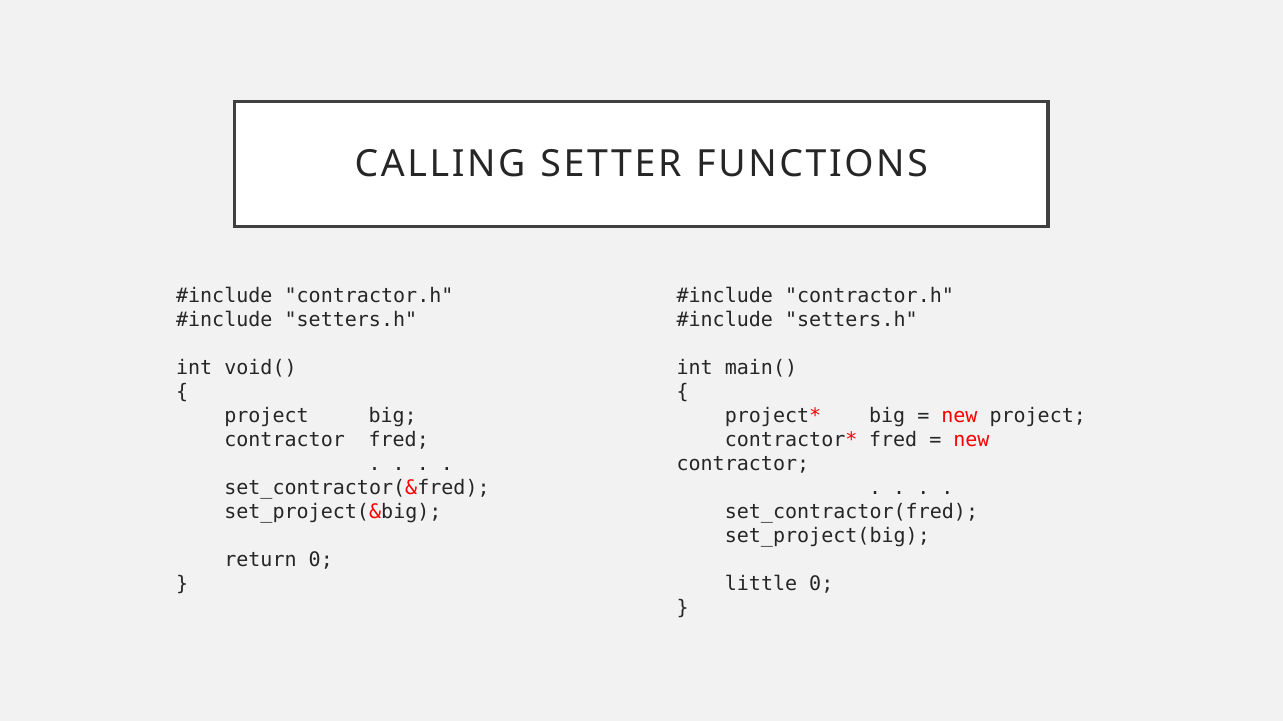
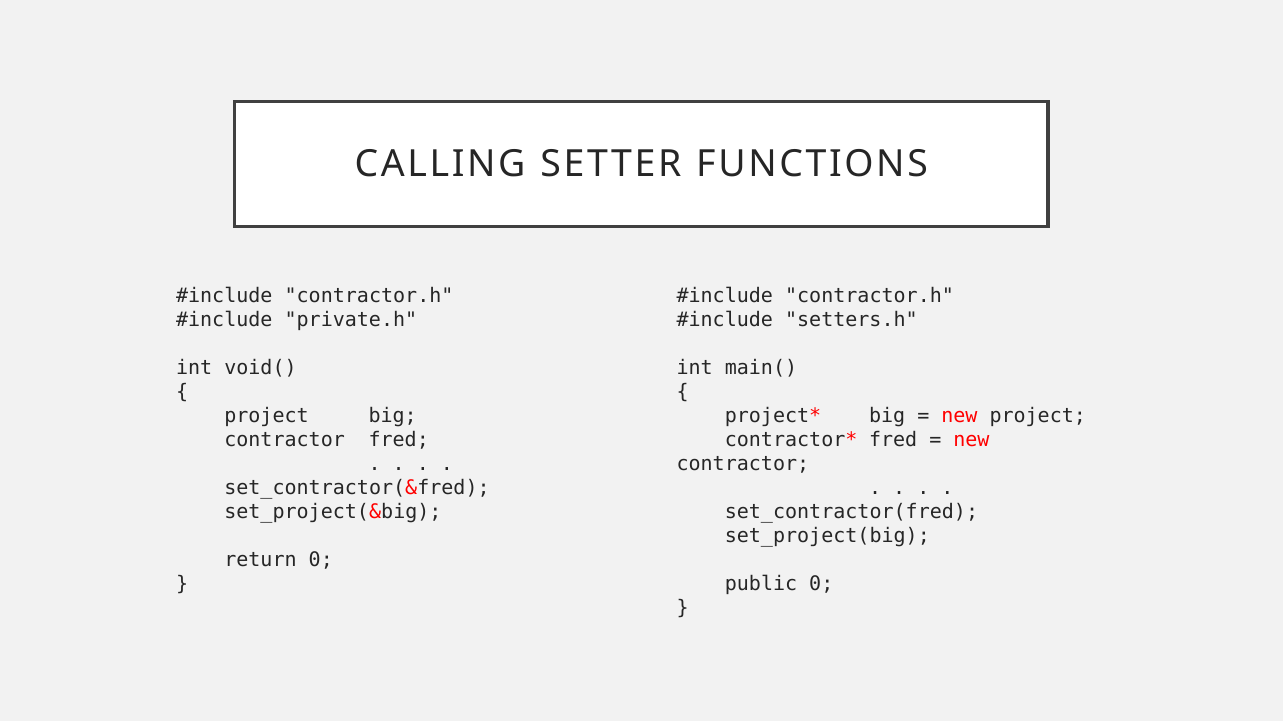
setters.h: setters.h -> private.h (351, 320)
little: little -> public (761, 585)
